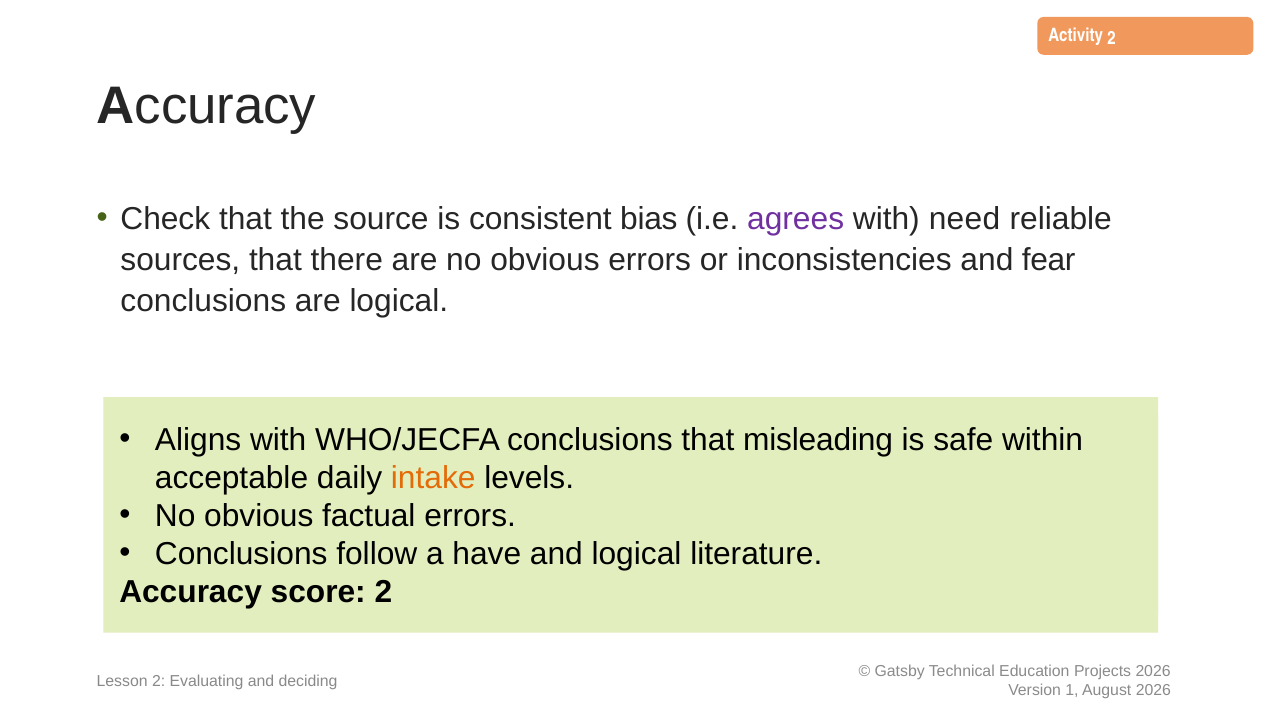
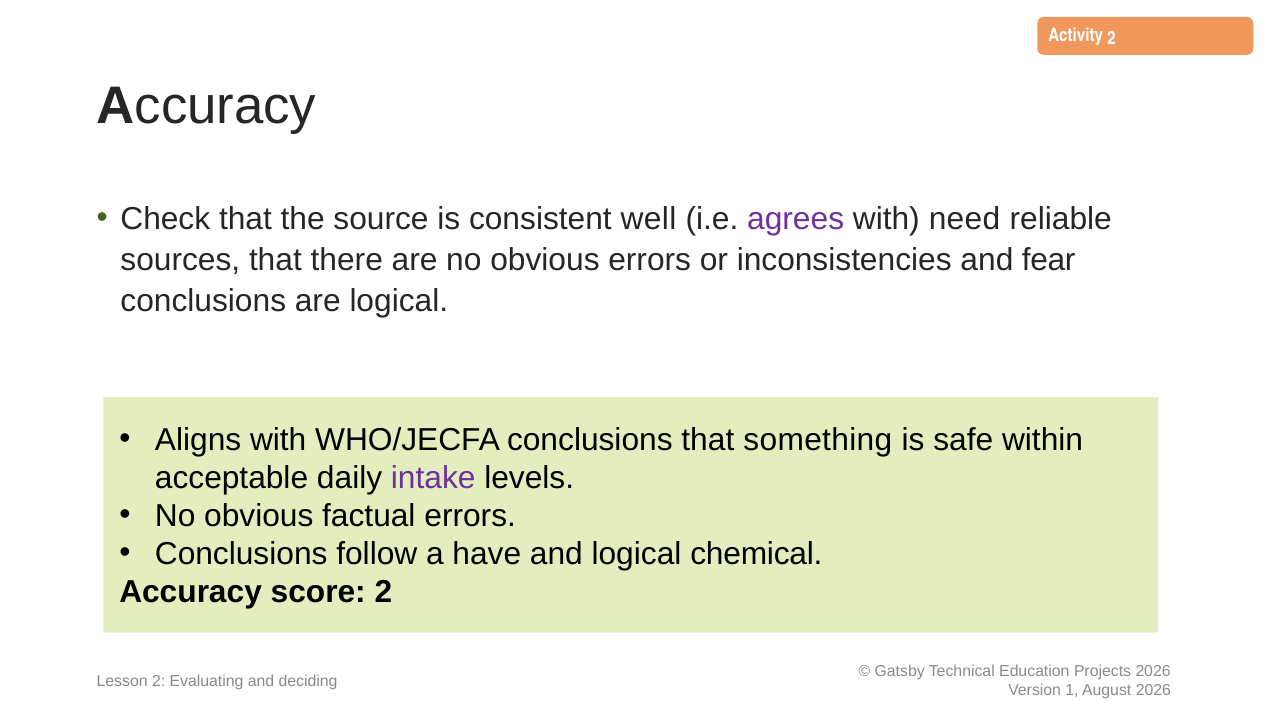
bias: bias -> well (649, 219)
misleading: misleading -> something (818, 440)
intake colour: orange -> purple (433, 478)
literature: literature -> chemical (756, 554)
